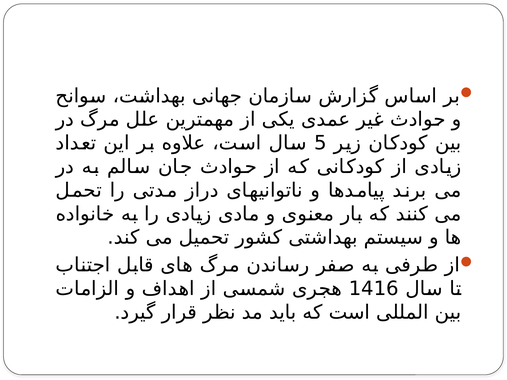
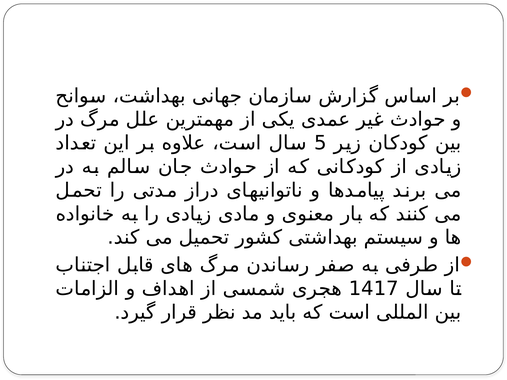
1416: 1416 -> 1417 (374, 289)
